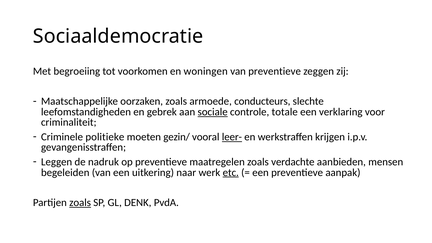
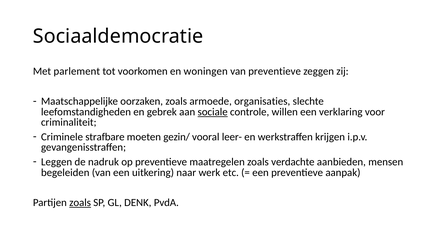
begroeiing: begroeiing -> parlement (77, 71)
conducteurs: conducteurs -> organisaties (262, 101)
totale: totale -> willen (285, 112)
politieke: politieke -> strafbare (105, 137)
leer- underline: present -> none (232, 137)
etc underline: present -> none (231, 172)
